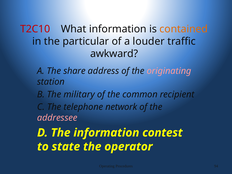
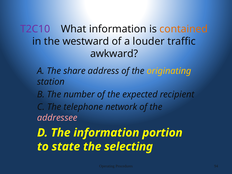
T2C10 colour: red -> purple (35, 29)
particular: particular -> westward (86, 41)
originating colour: pink -> yellow (169, 71)
military: military -> number (79, 94)
common: common -> expected (140, 94)
contest: contest -> portion (162, 133)
operator: operator -> selecting (129, 147)
